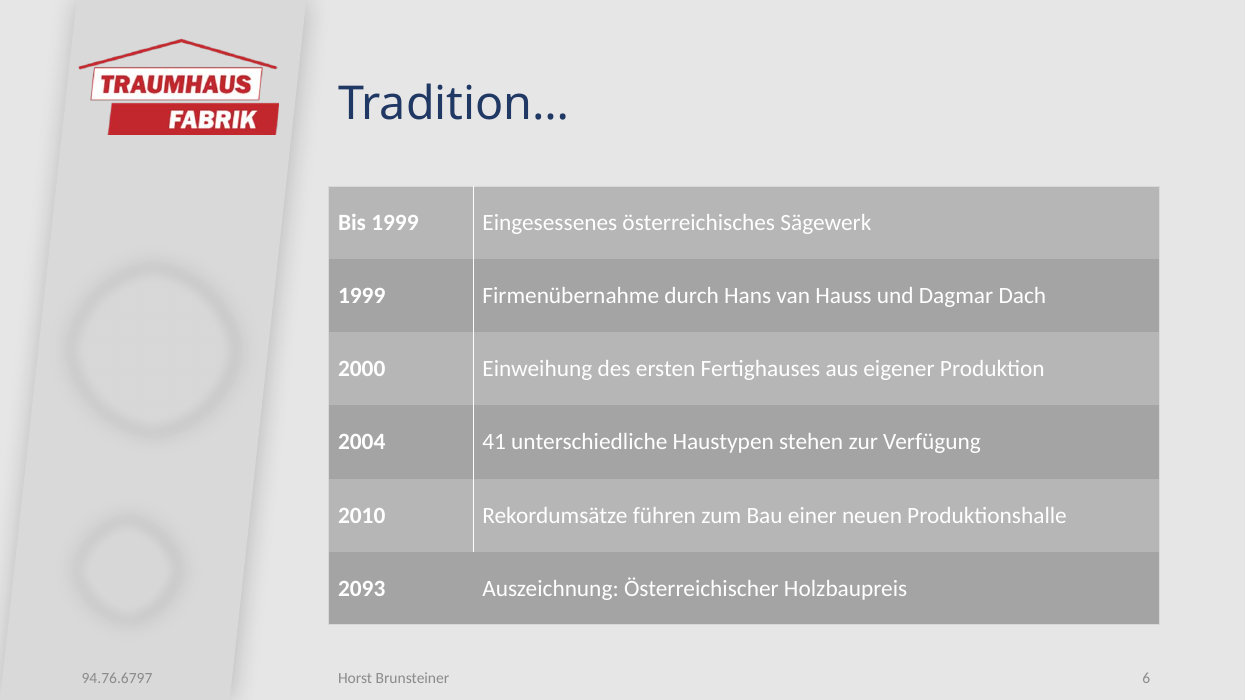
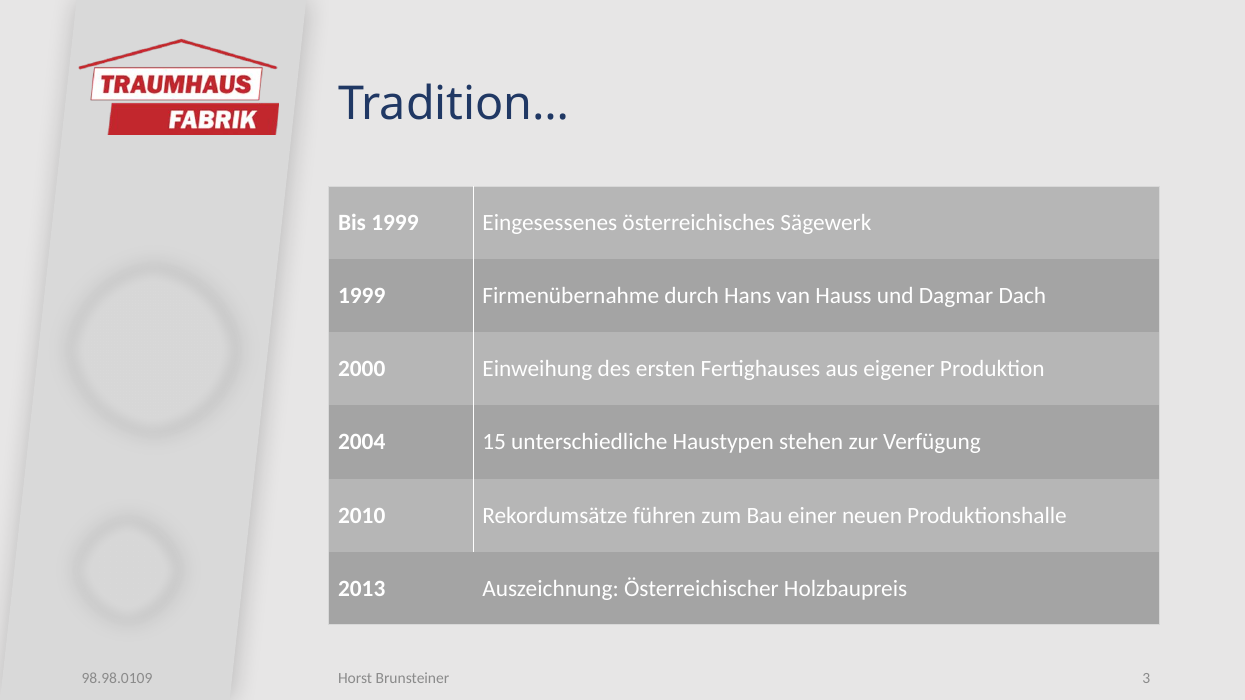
41: 41 -> 15 (494, 442)
2093: 2093 -> 2013 (362, 589)
6: 6 -> 3 (1146, 679)
94.76.6797: 94.76.6797 -> 98.98.0109 (117, 679)
